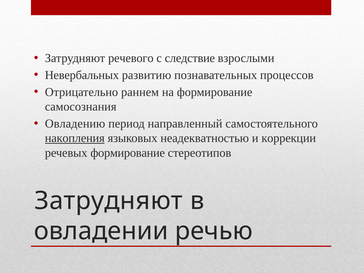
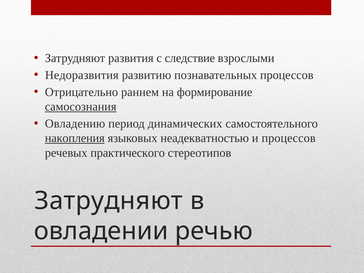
речевого: речевого -> развития (131, 58)
Невербальных: Невербальных -> Недоразвития (82, 75)
самосознания underline: none -> present (81, 107)
направленный: направленный -> динамических (185, 124)
и коррекции: коррекции -> процессов (289, 138)
речевых формирование: формирование -> практического (128, 153)
